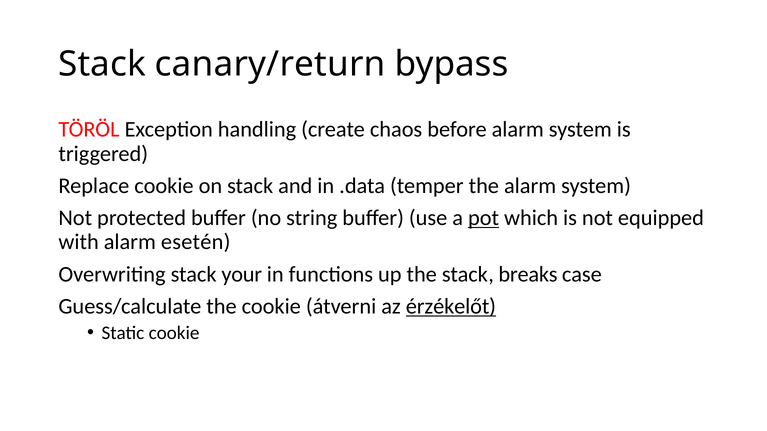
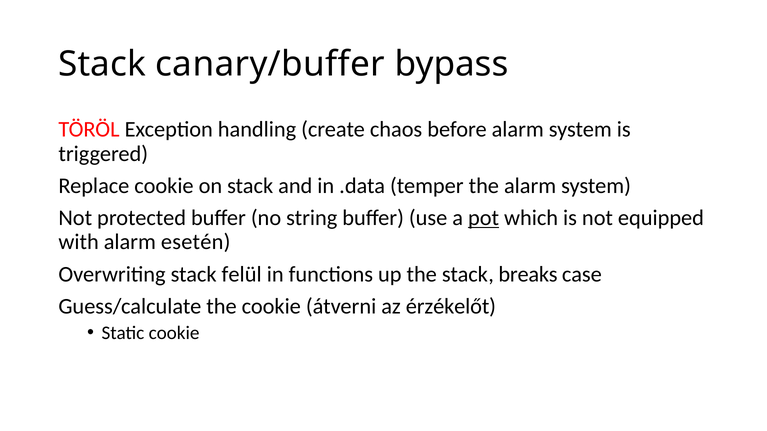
canary/return: canary/return -> canary/buffer (270, 64)
your: your -> felül (242, 274)
érzékelőt underline: present -> none (451, 307)
